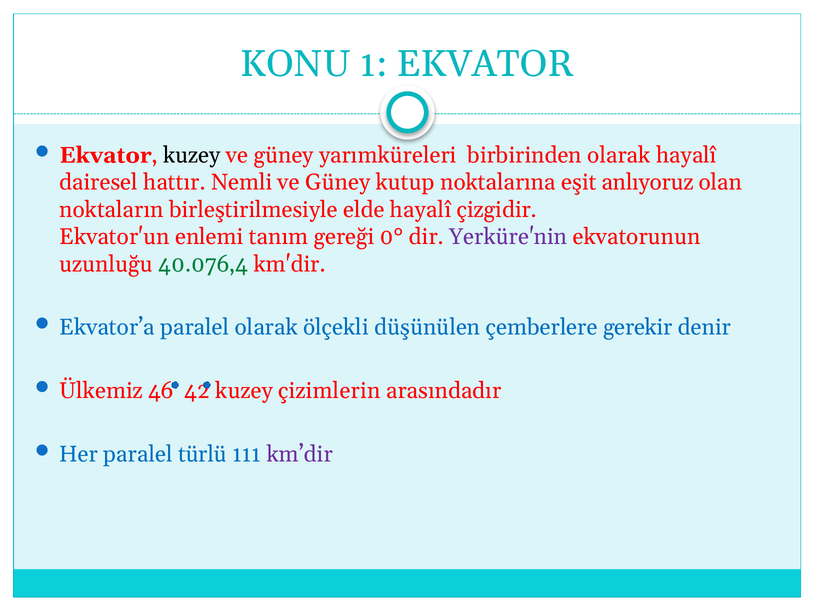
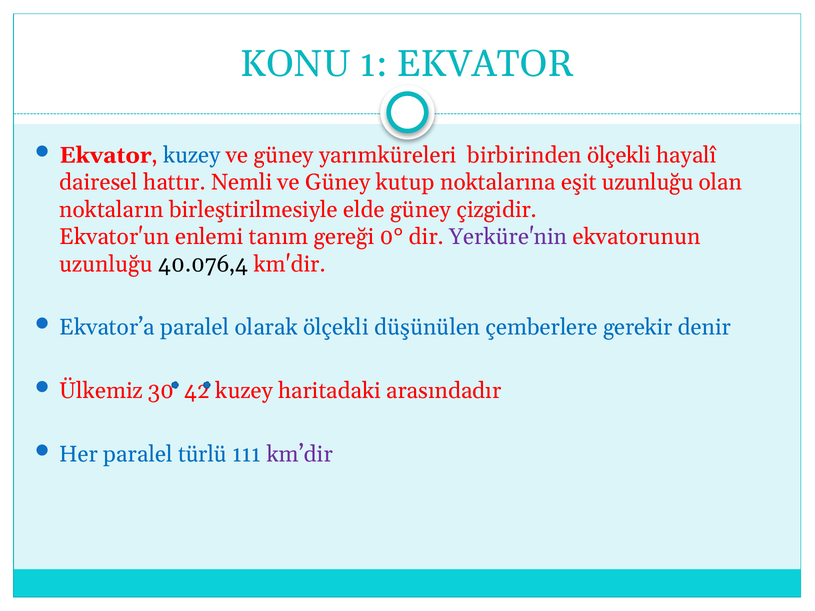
kuzey colour: black -> blue (192, 155)
birbirinden olarak: olarak -> ölçekli (619, 155)
eşit anlıyoruz: anlıyoruz -> uzunluğu (648, 183)
elde hayalî: hayalî -> güney (421, 210)
40.076,4 colour: green -> black (203, 264)
46: 46 -> 30 (161, 391)
çizimlerin: çizimlerin -> haritadaki (329, 391)
